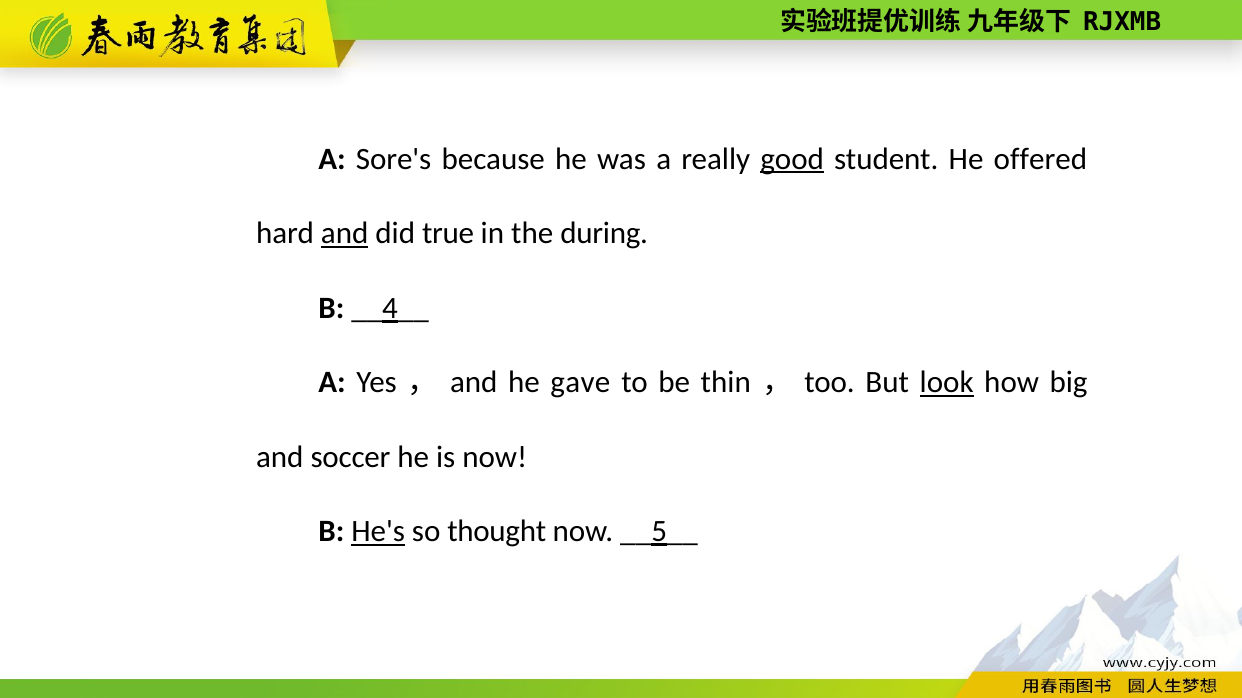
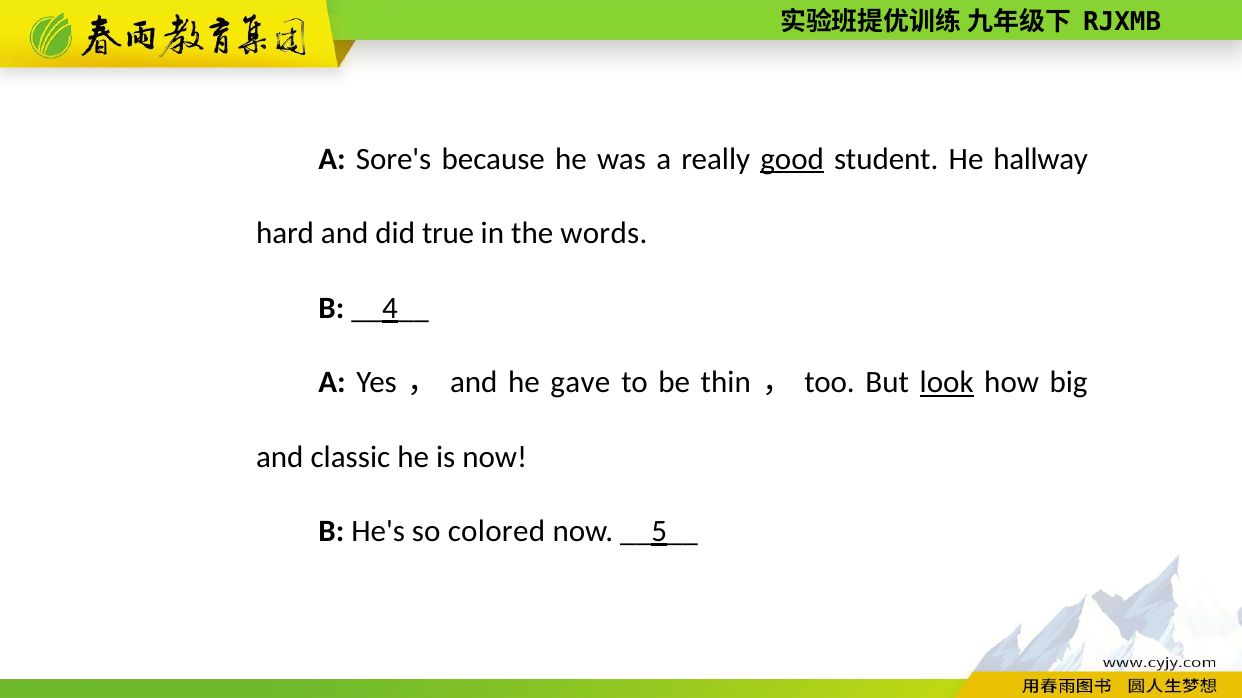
offered: offered -> hallway (1041, 159)
and underline: present -> none (345, 234)
during: during -> words (604, 234)
soccer: soccer -> classic (350, 457)
He's underline: present -> none (378, 532)
thought: thought -> colored (496, 532)
